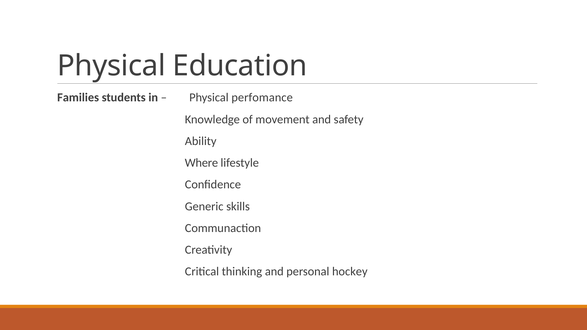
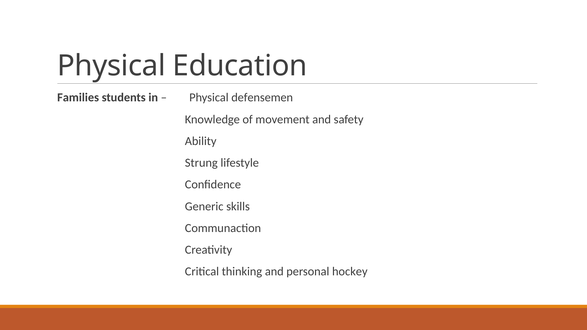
perfomance: perfomance -> defensemen (262, 98)
Where: Where -> Strung (201, 163)
